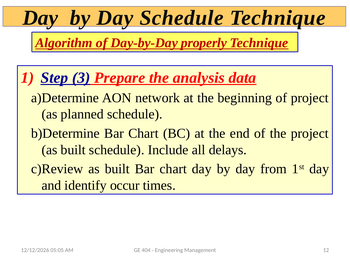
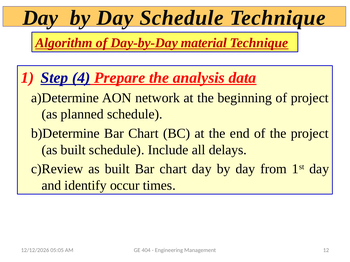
properly: properly -> material (204, 43)
3: 3 -> 4 (81, 78)
